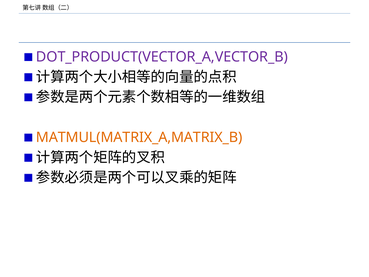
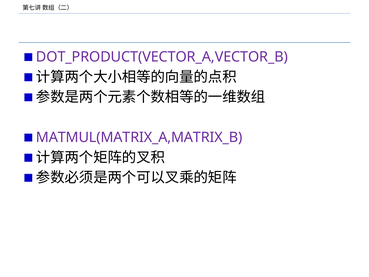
MATMUL(MATRIX_A,MATRIX_B colour: orange -> purple (139, 137)
